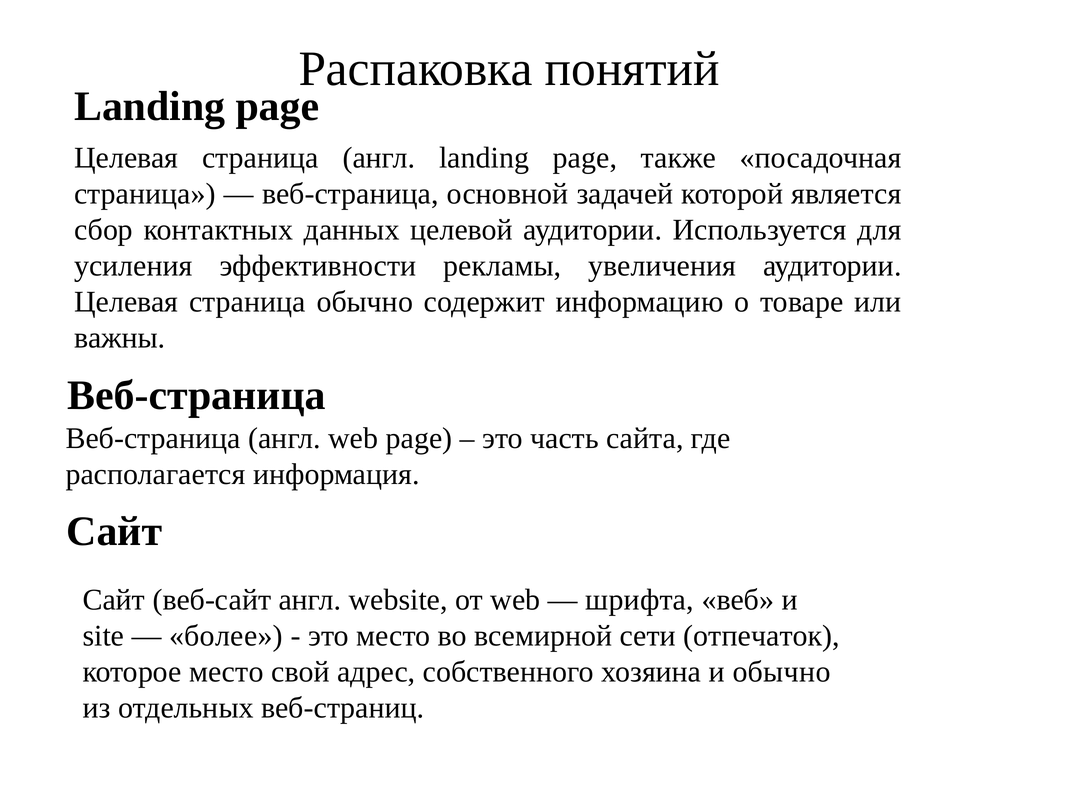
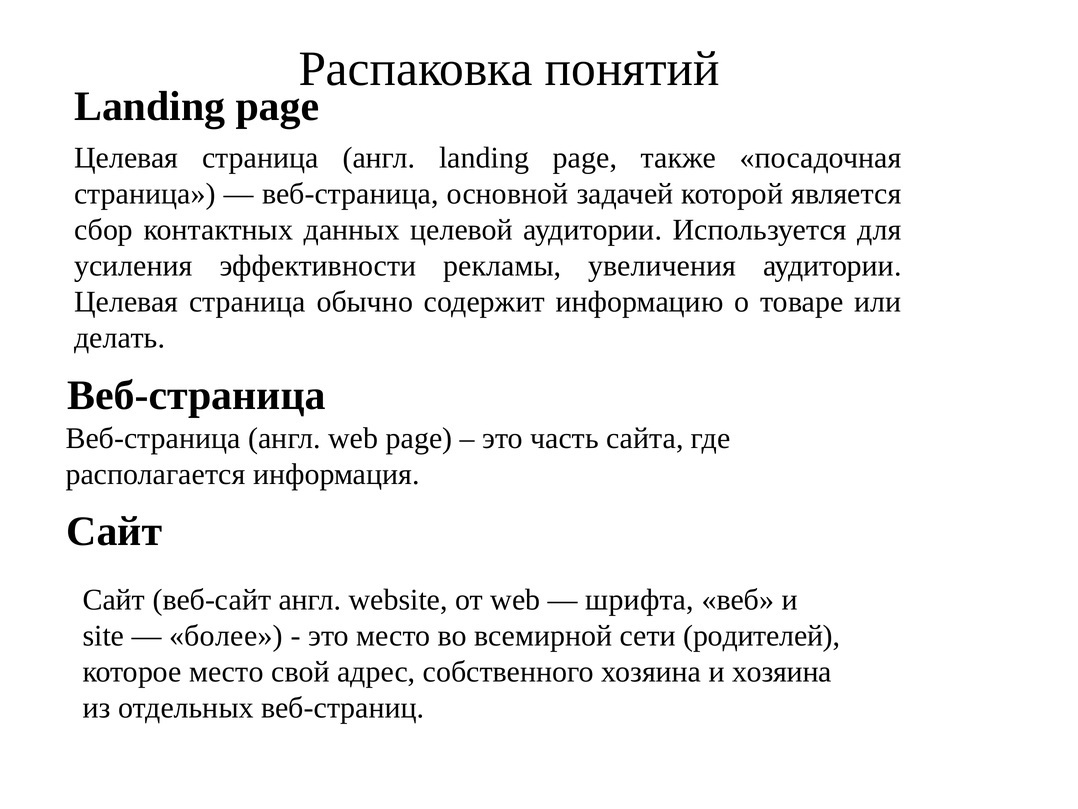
важны: важны -> делать (120, 338)
отпечаток: отпечаток -> родителей (762, 635)
и обычно: обычно -> хозяина (782, 671)
